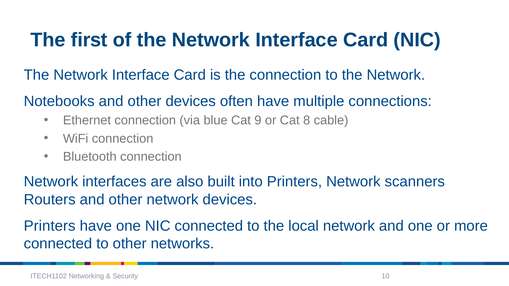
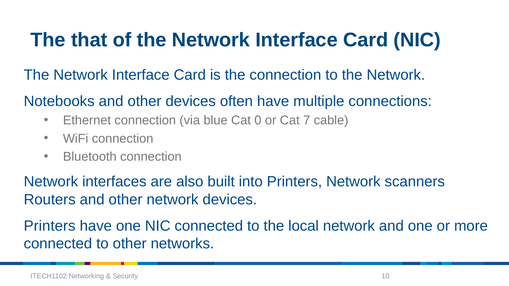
first: first -> that (89, 40)
9: 9 -> 0 (258, 121)
8: 8 -> 7 (307, 121)
